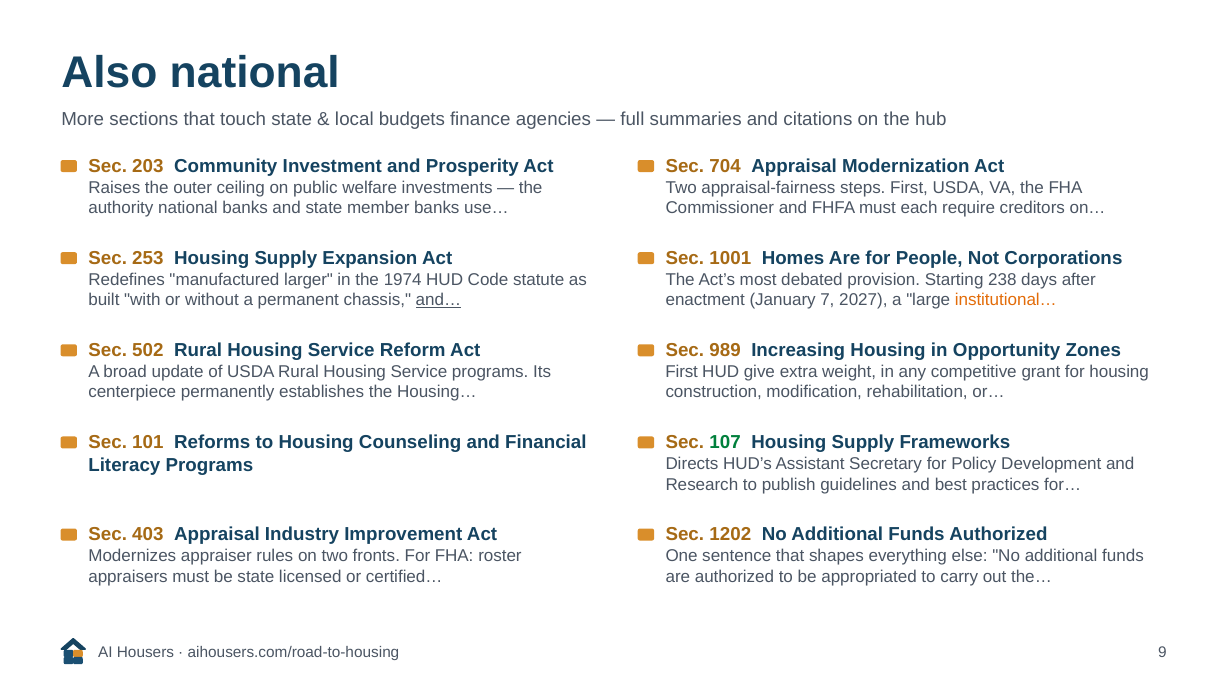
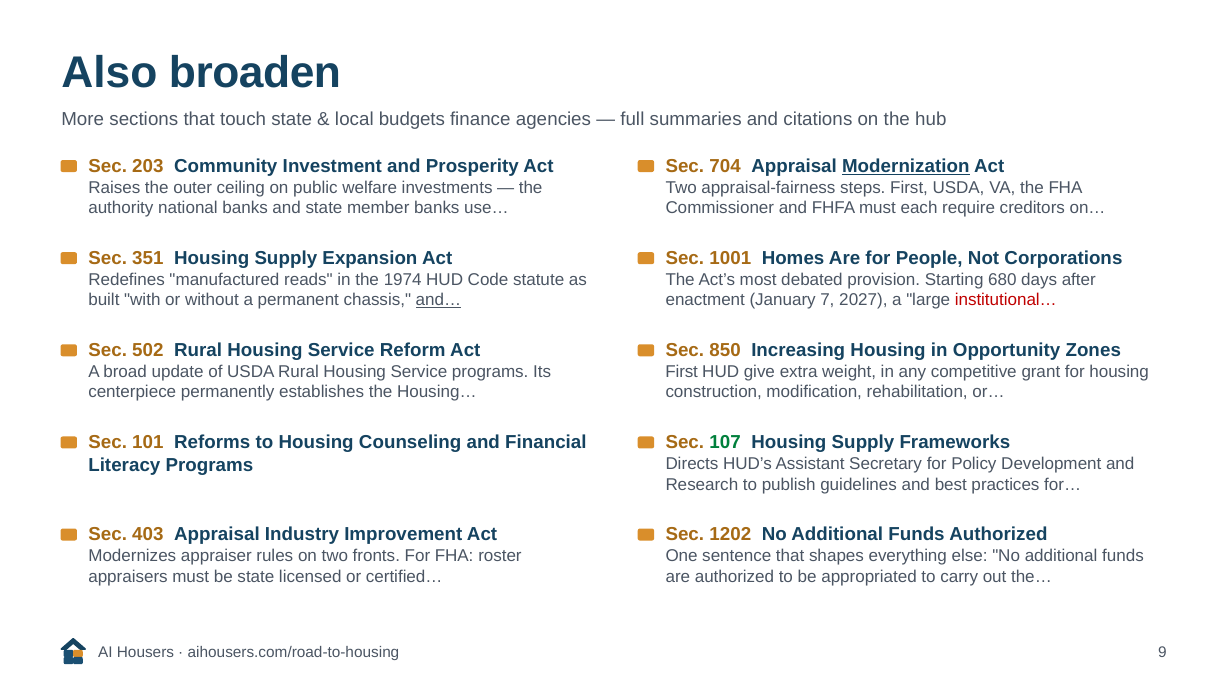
Also national: national -> broaden (255, 73)
Modernization underline: none -> present (906, 166)
253: 253 -> 351 (148, 258)
larger: larger -> reads (308, 280)
238: 238 -> 680 (1002, 280)
institutional… colour: orange -> red (1006, 300)
989: 989 -> 850 (725, 350)
